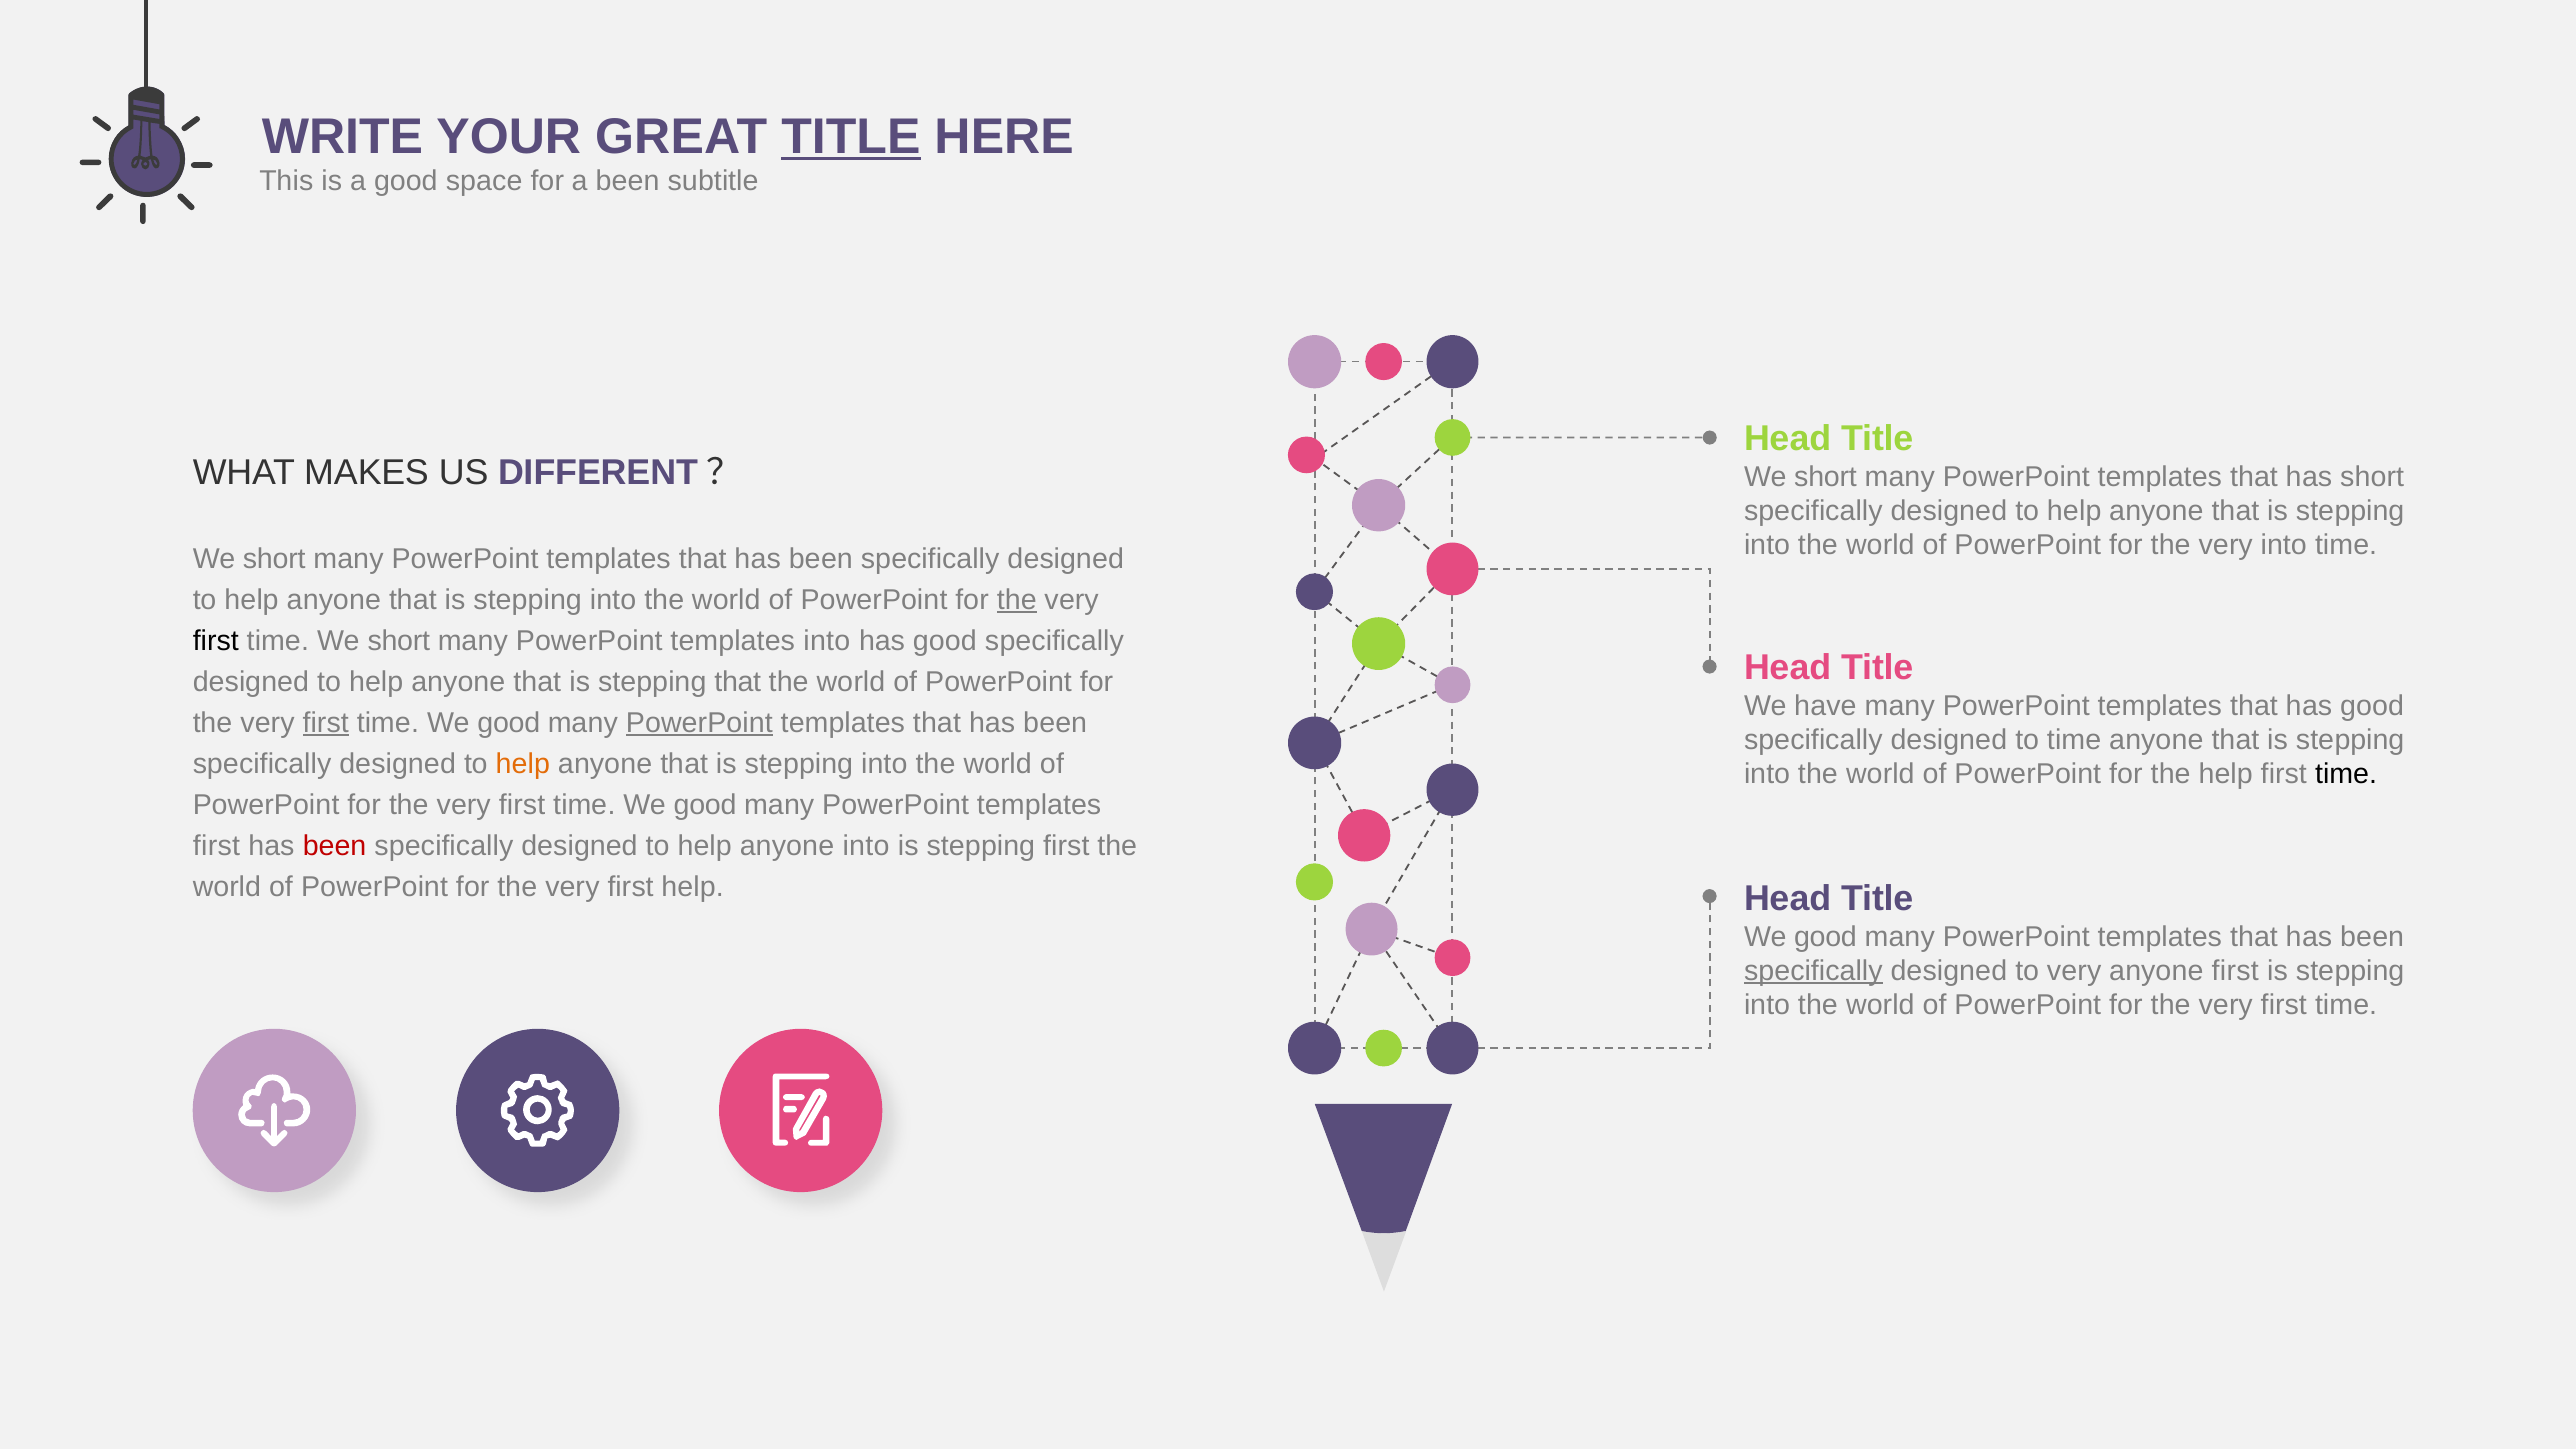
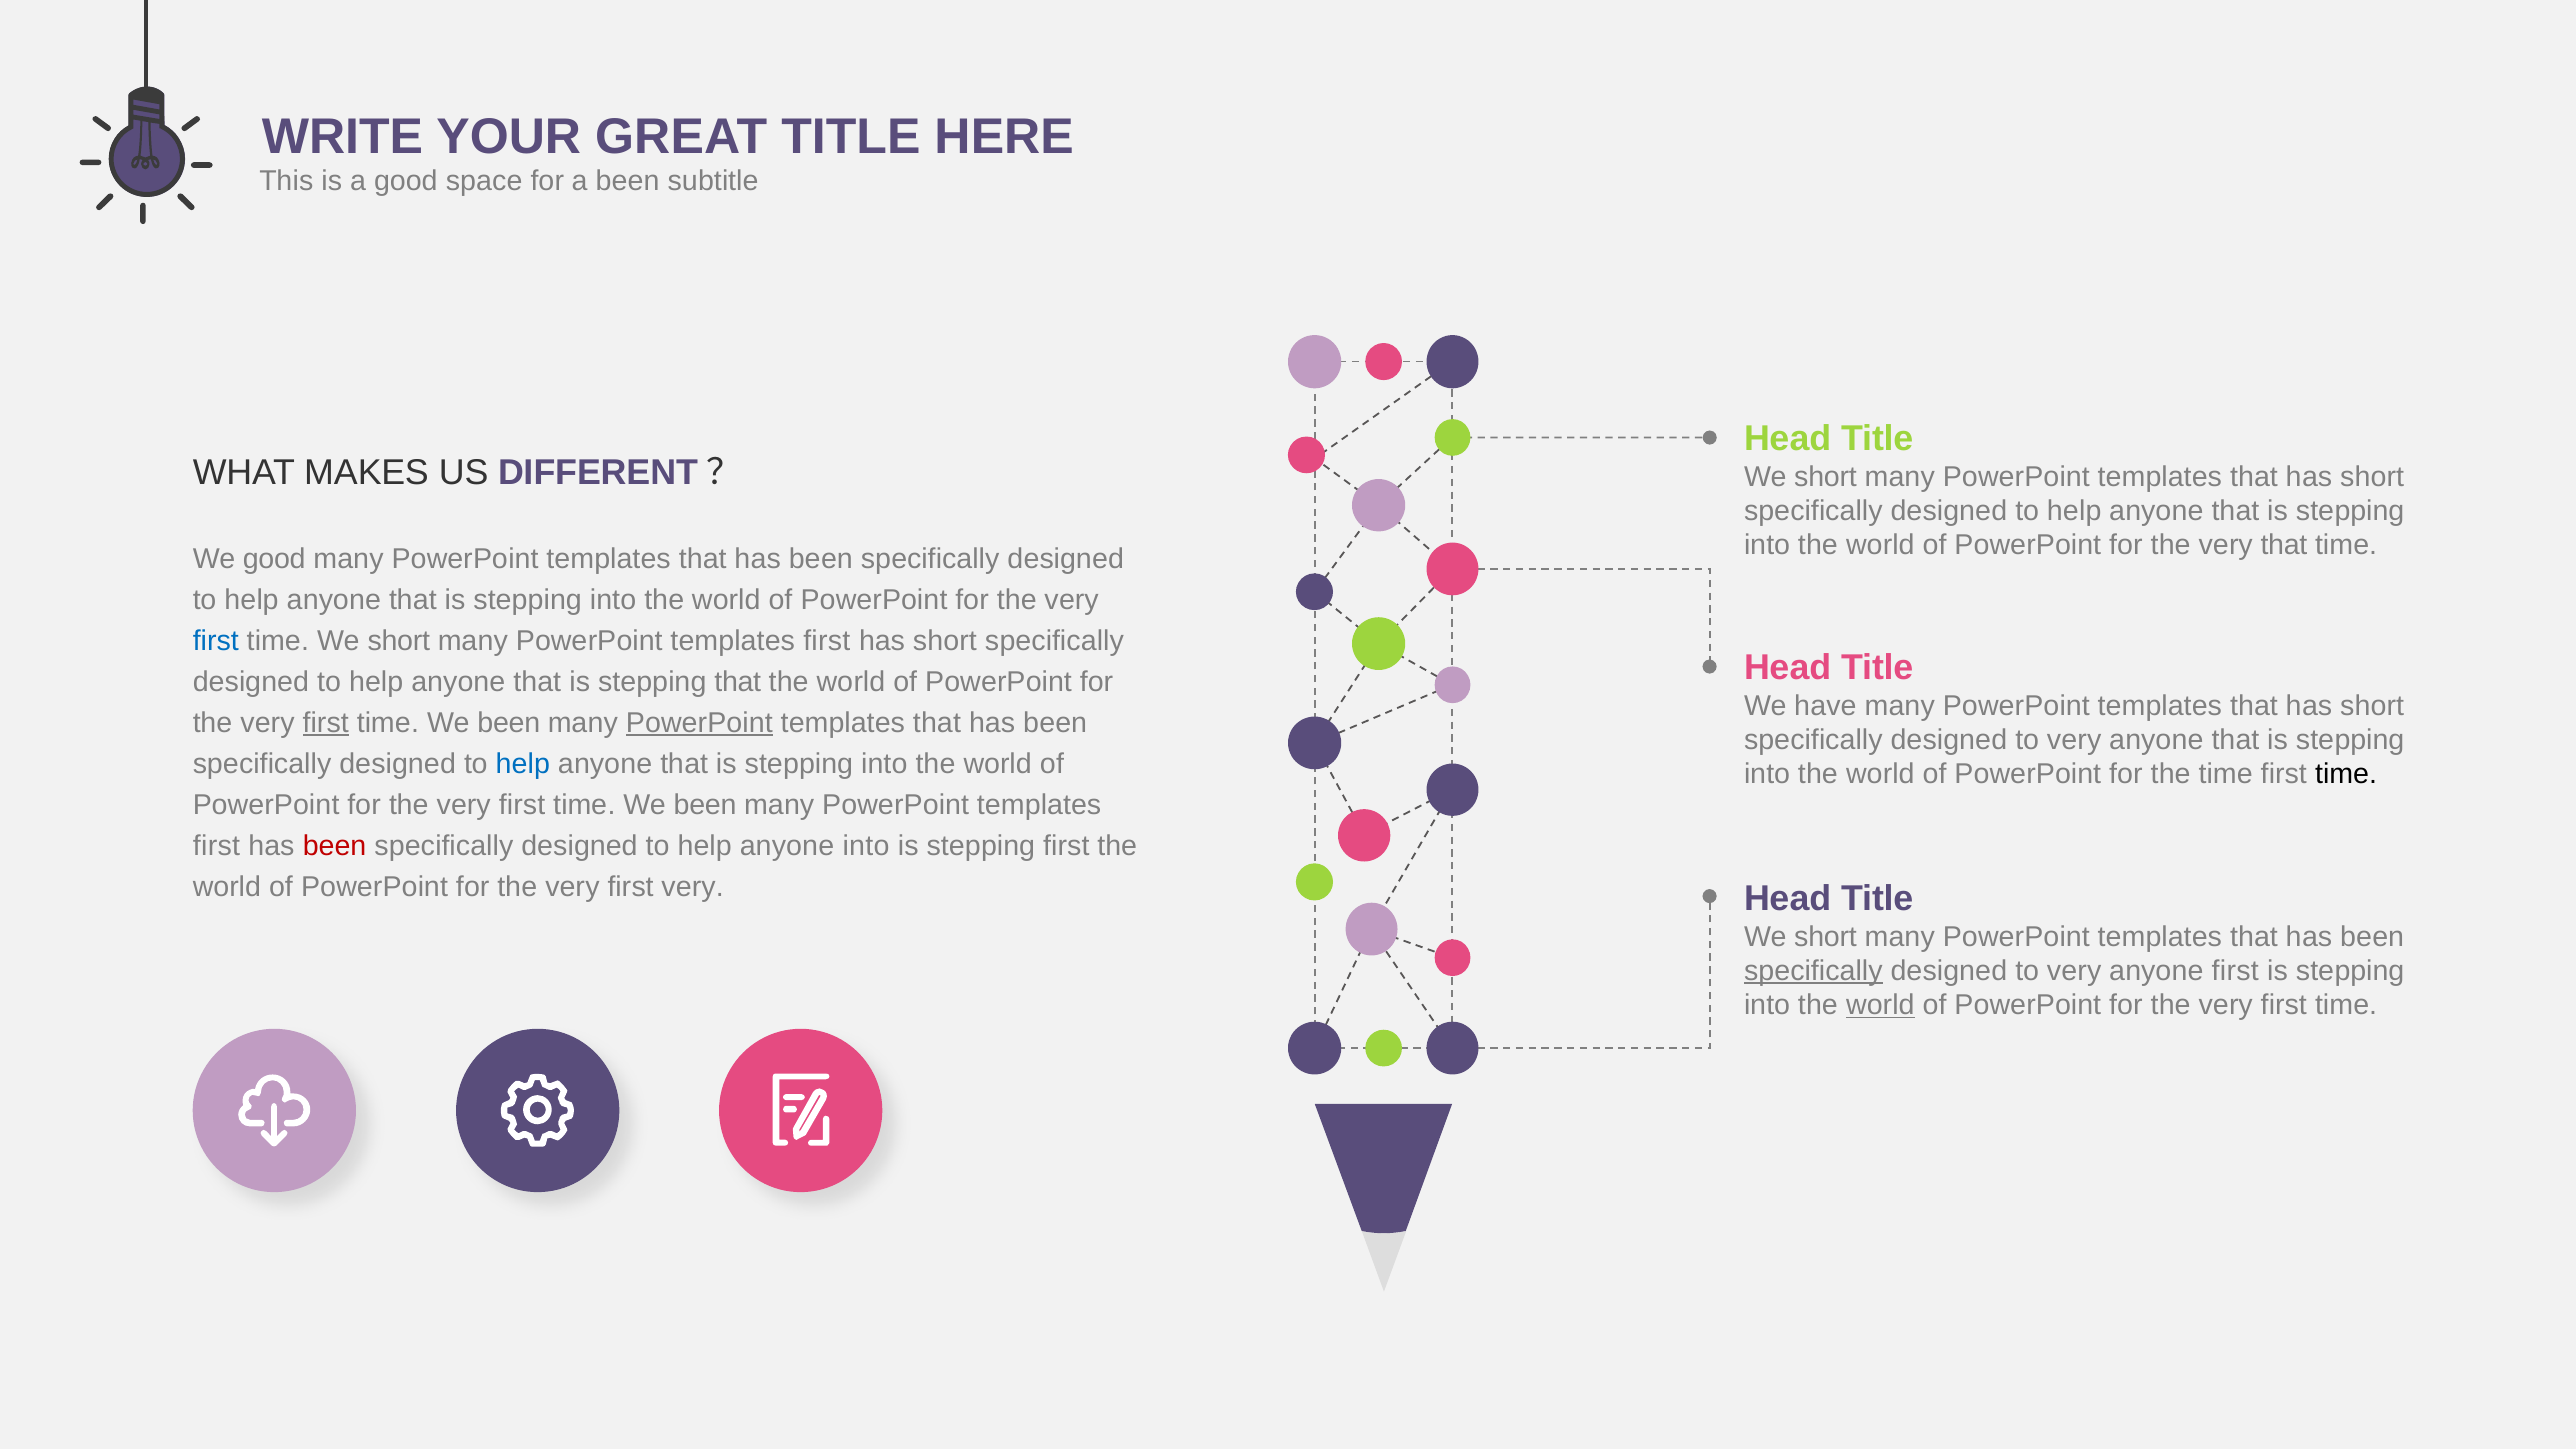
TITLE underline: present -> none (851, 137)
very into: into -> that (2284, 545)
short: short -> good (274, 558)
the underline: present -> none (1017, 600)
first colour: black -> blue (216, 641)
into: into -> first (827, 641)
good: good -> short (945, 641)
good: good -> short (2372, 706)
good: good -> been (509, 723)
time: time -> very (2074, 740)
help colour: orange -> blue (523, 764)
the help: help -> time (2226, 774)
good: good -> been (705, 805)
first help: help -> very (693, 887)
good: good -> short (1825, 936)
world underline: none -> present (1880, 1005)
